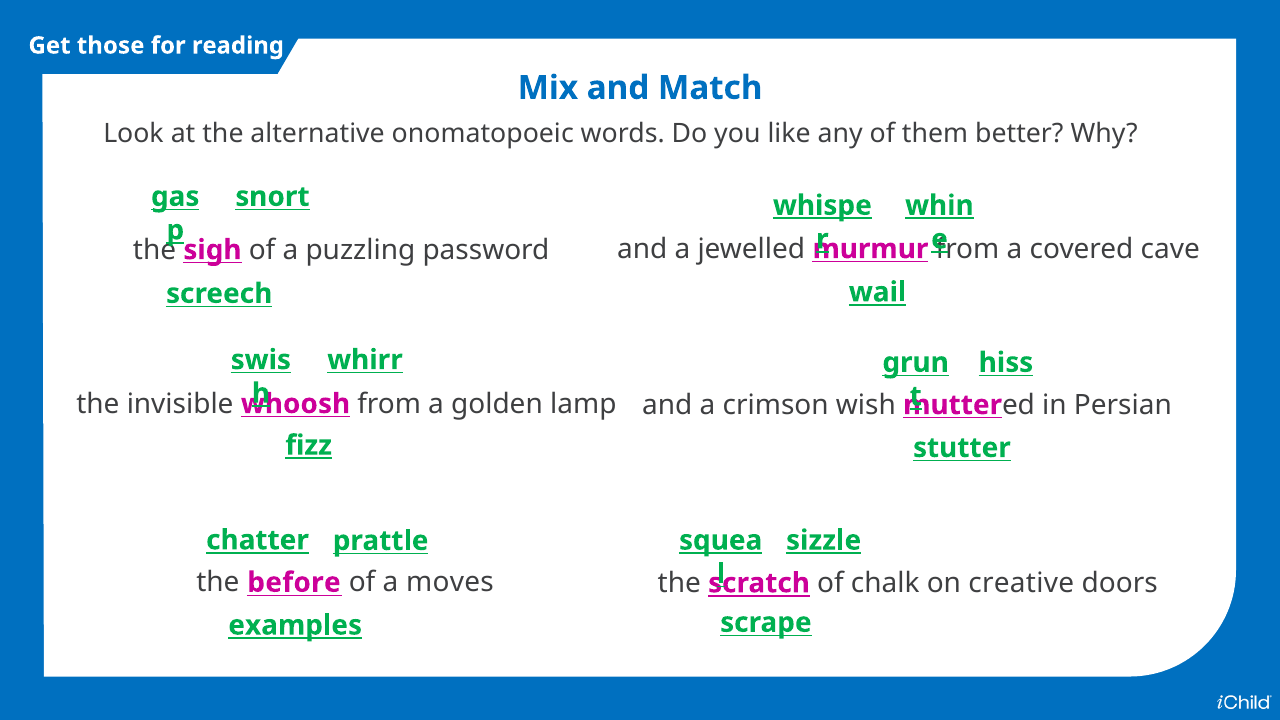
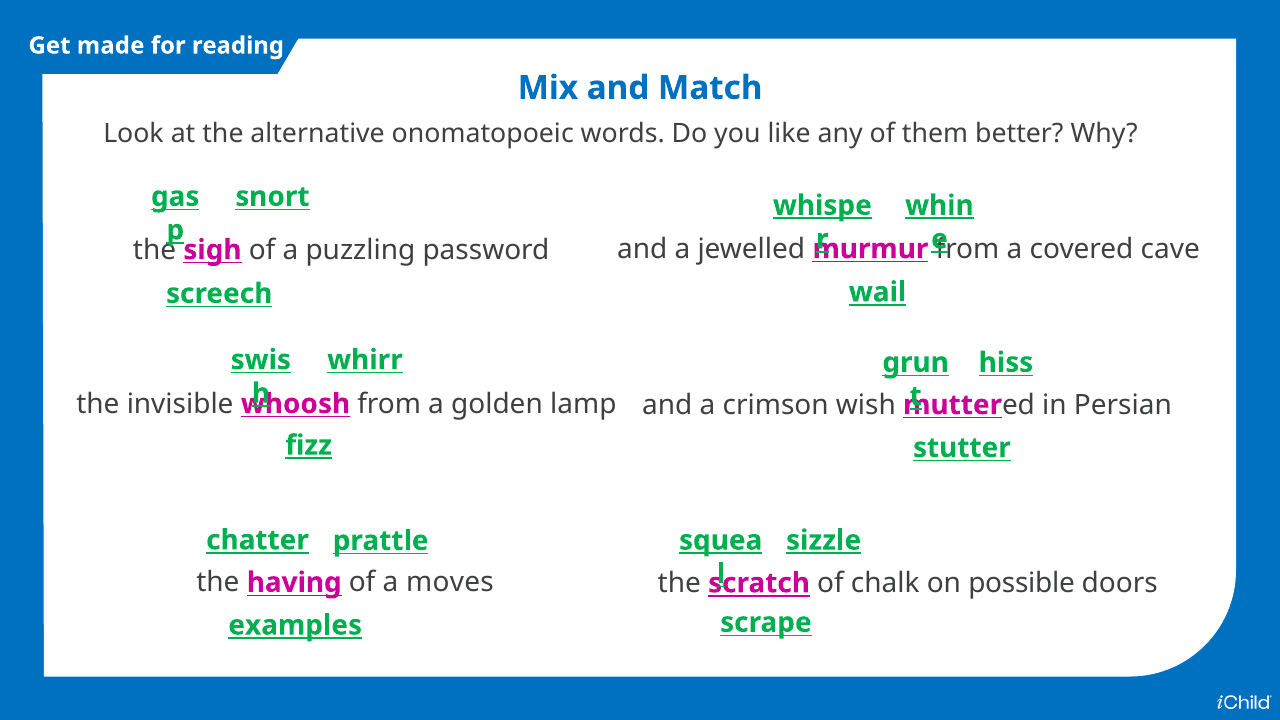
those: those -> made (111, 46)
before: before -> having (294, 583)
creative: creative -> possible (1022, 583)
